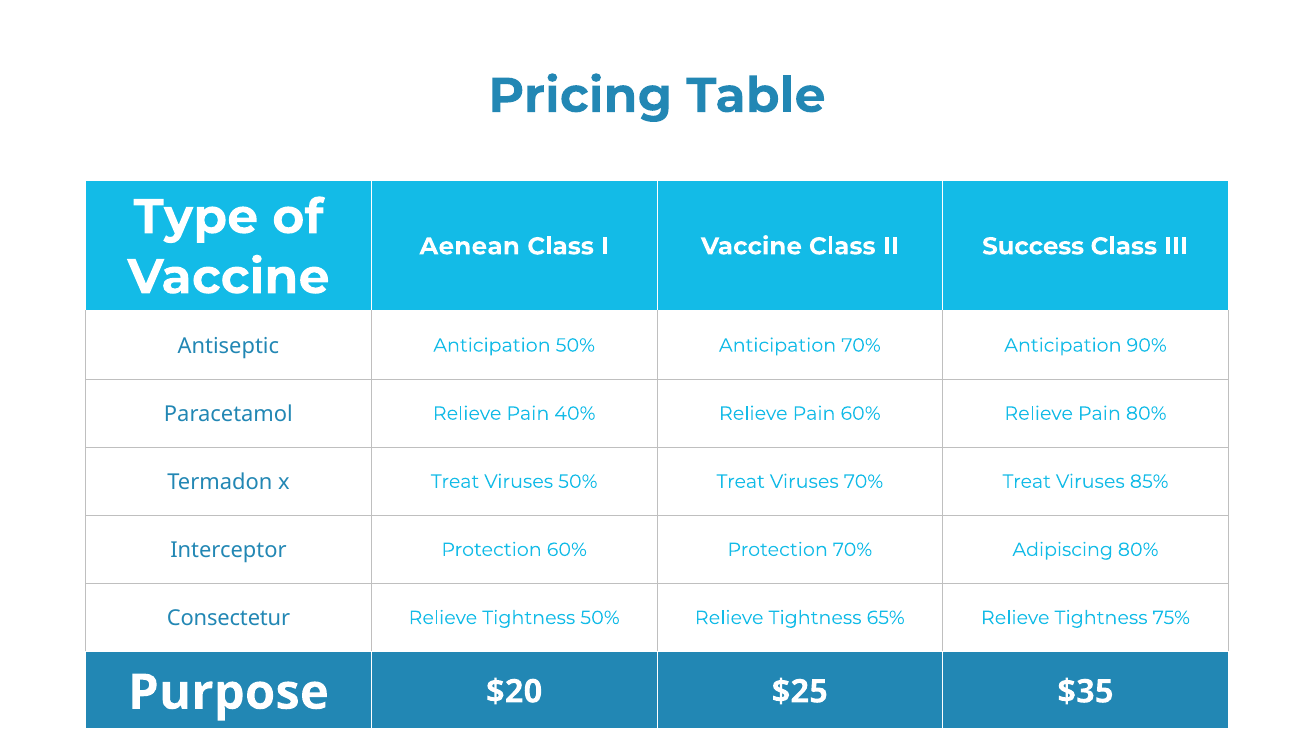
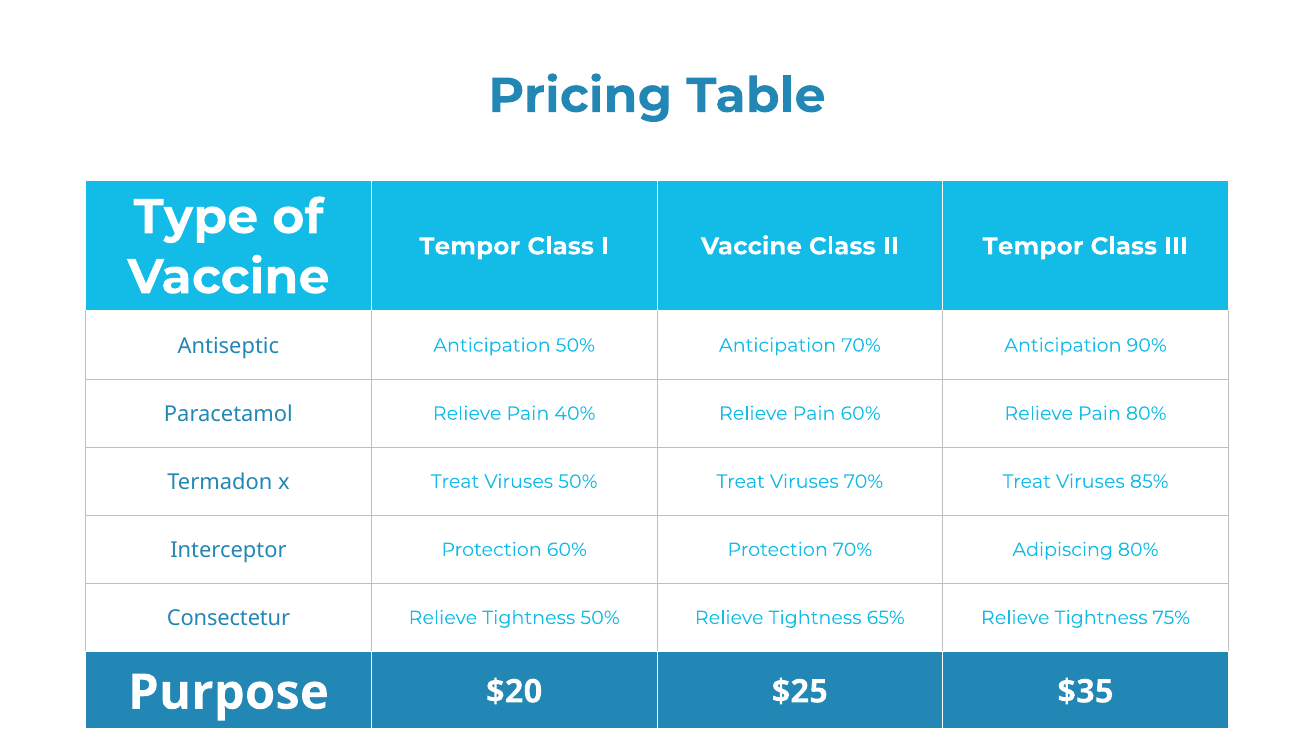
Aenean: Aenean -> Tempor (470, 246)
II Success: Success -> Tempor (1033, 246)
